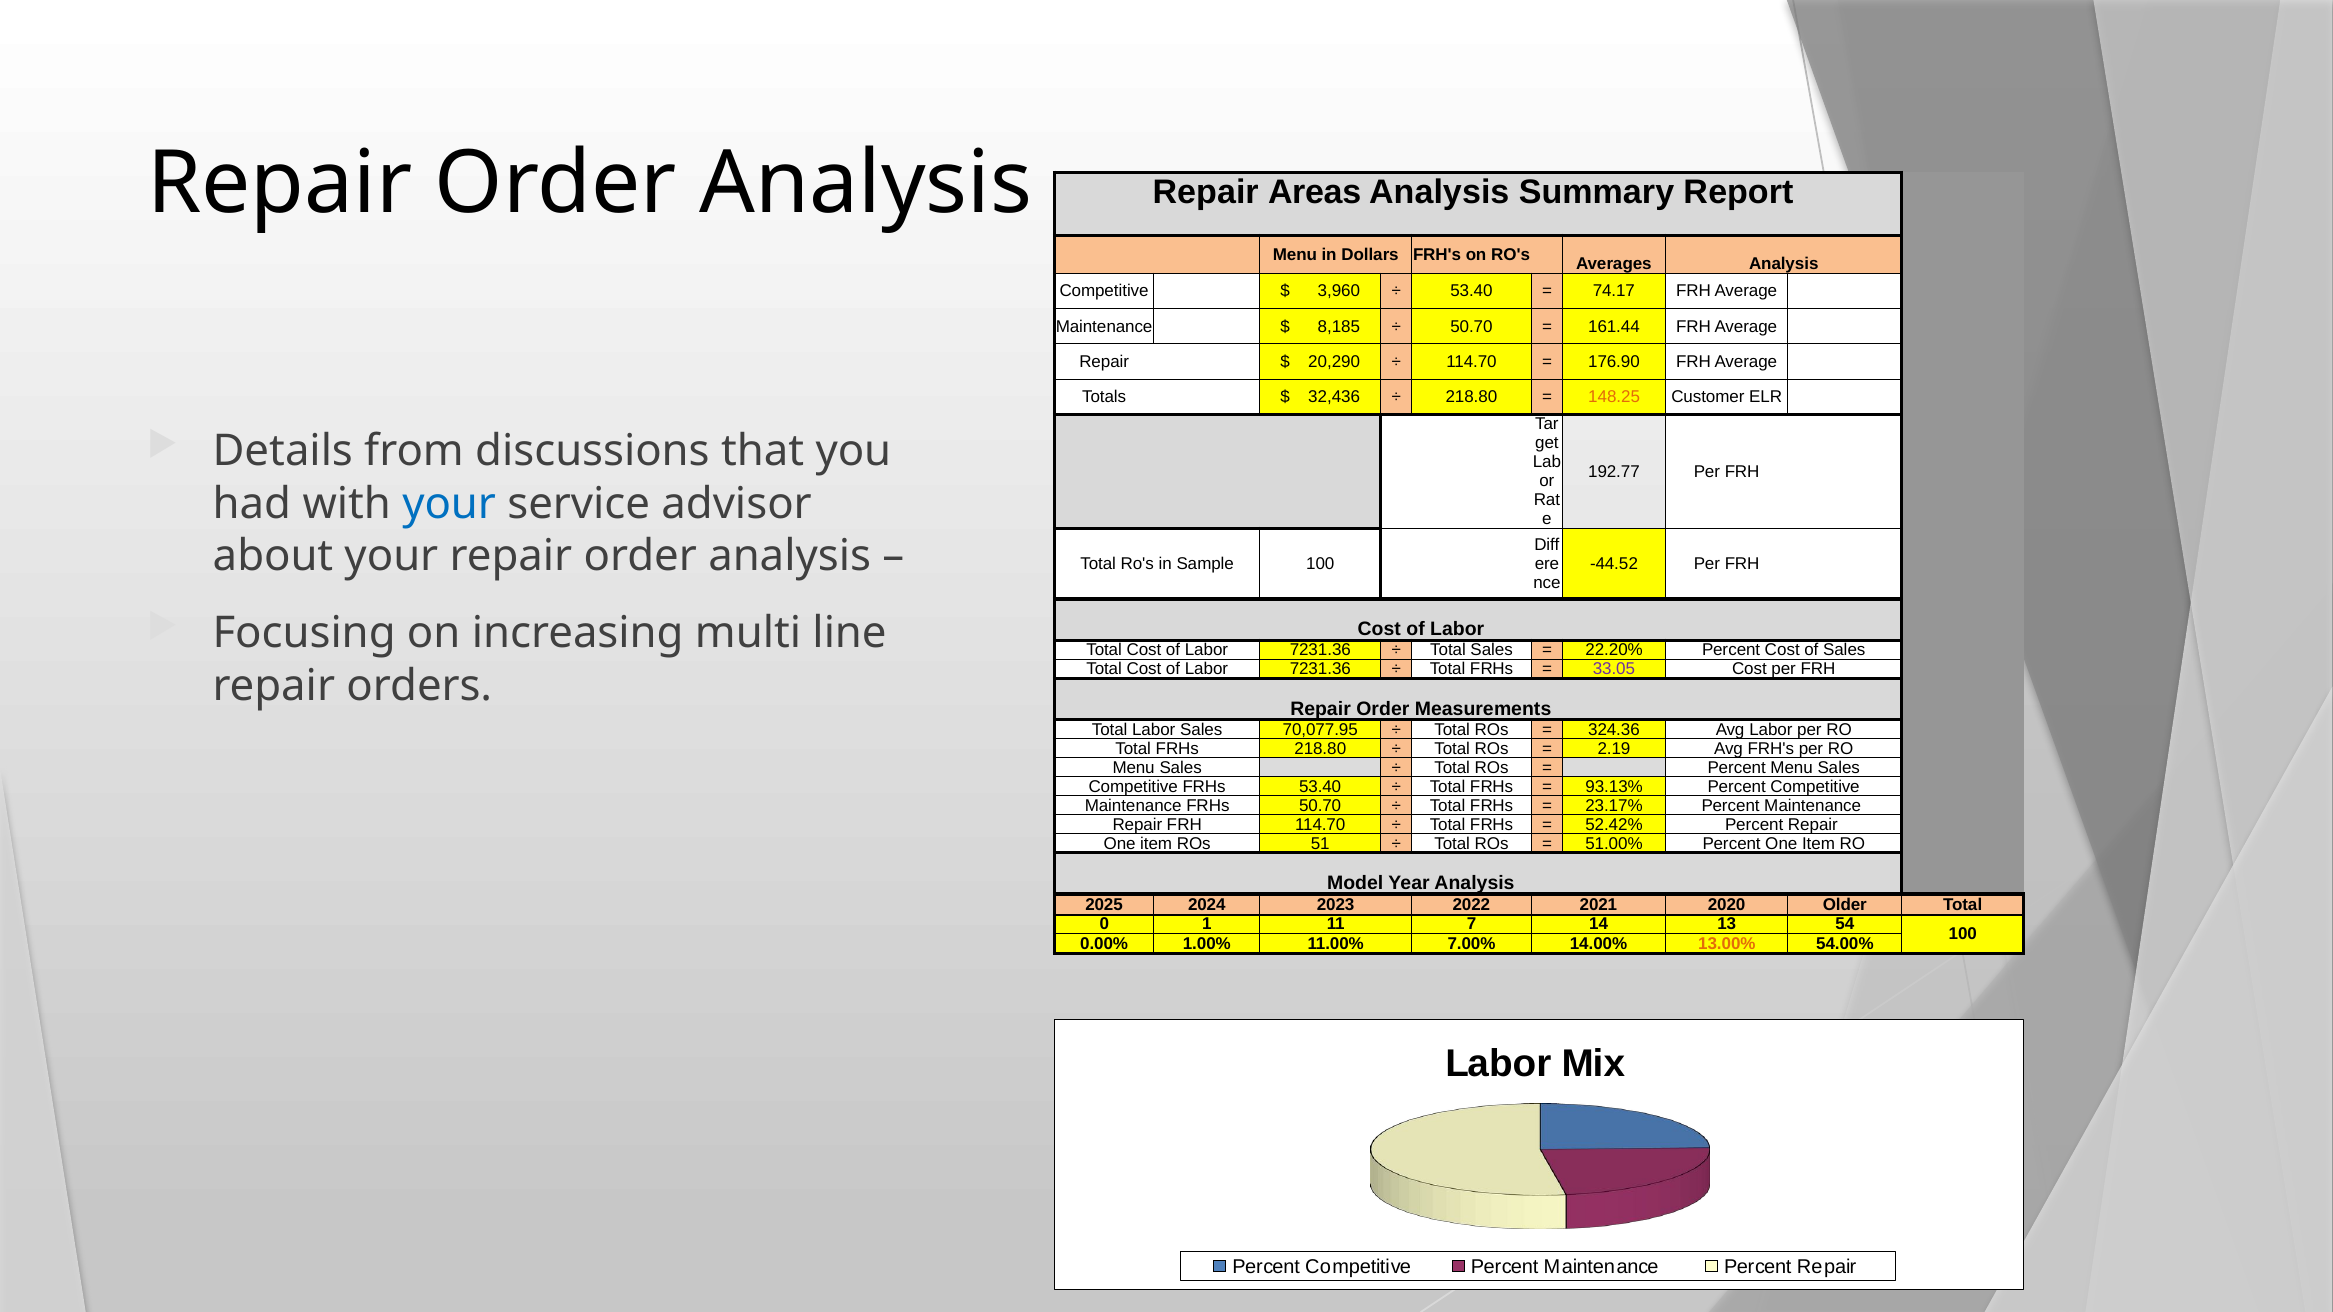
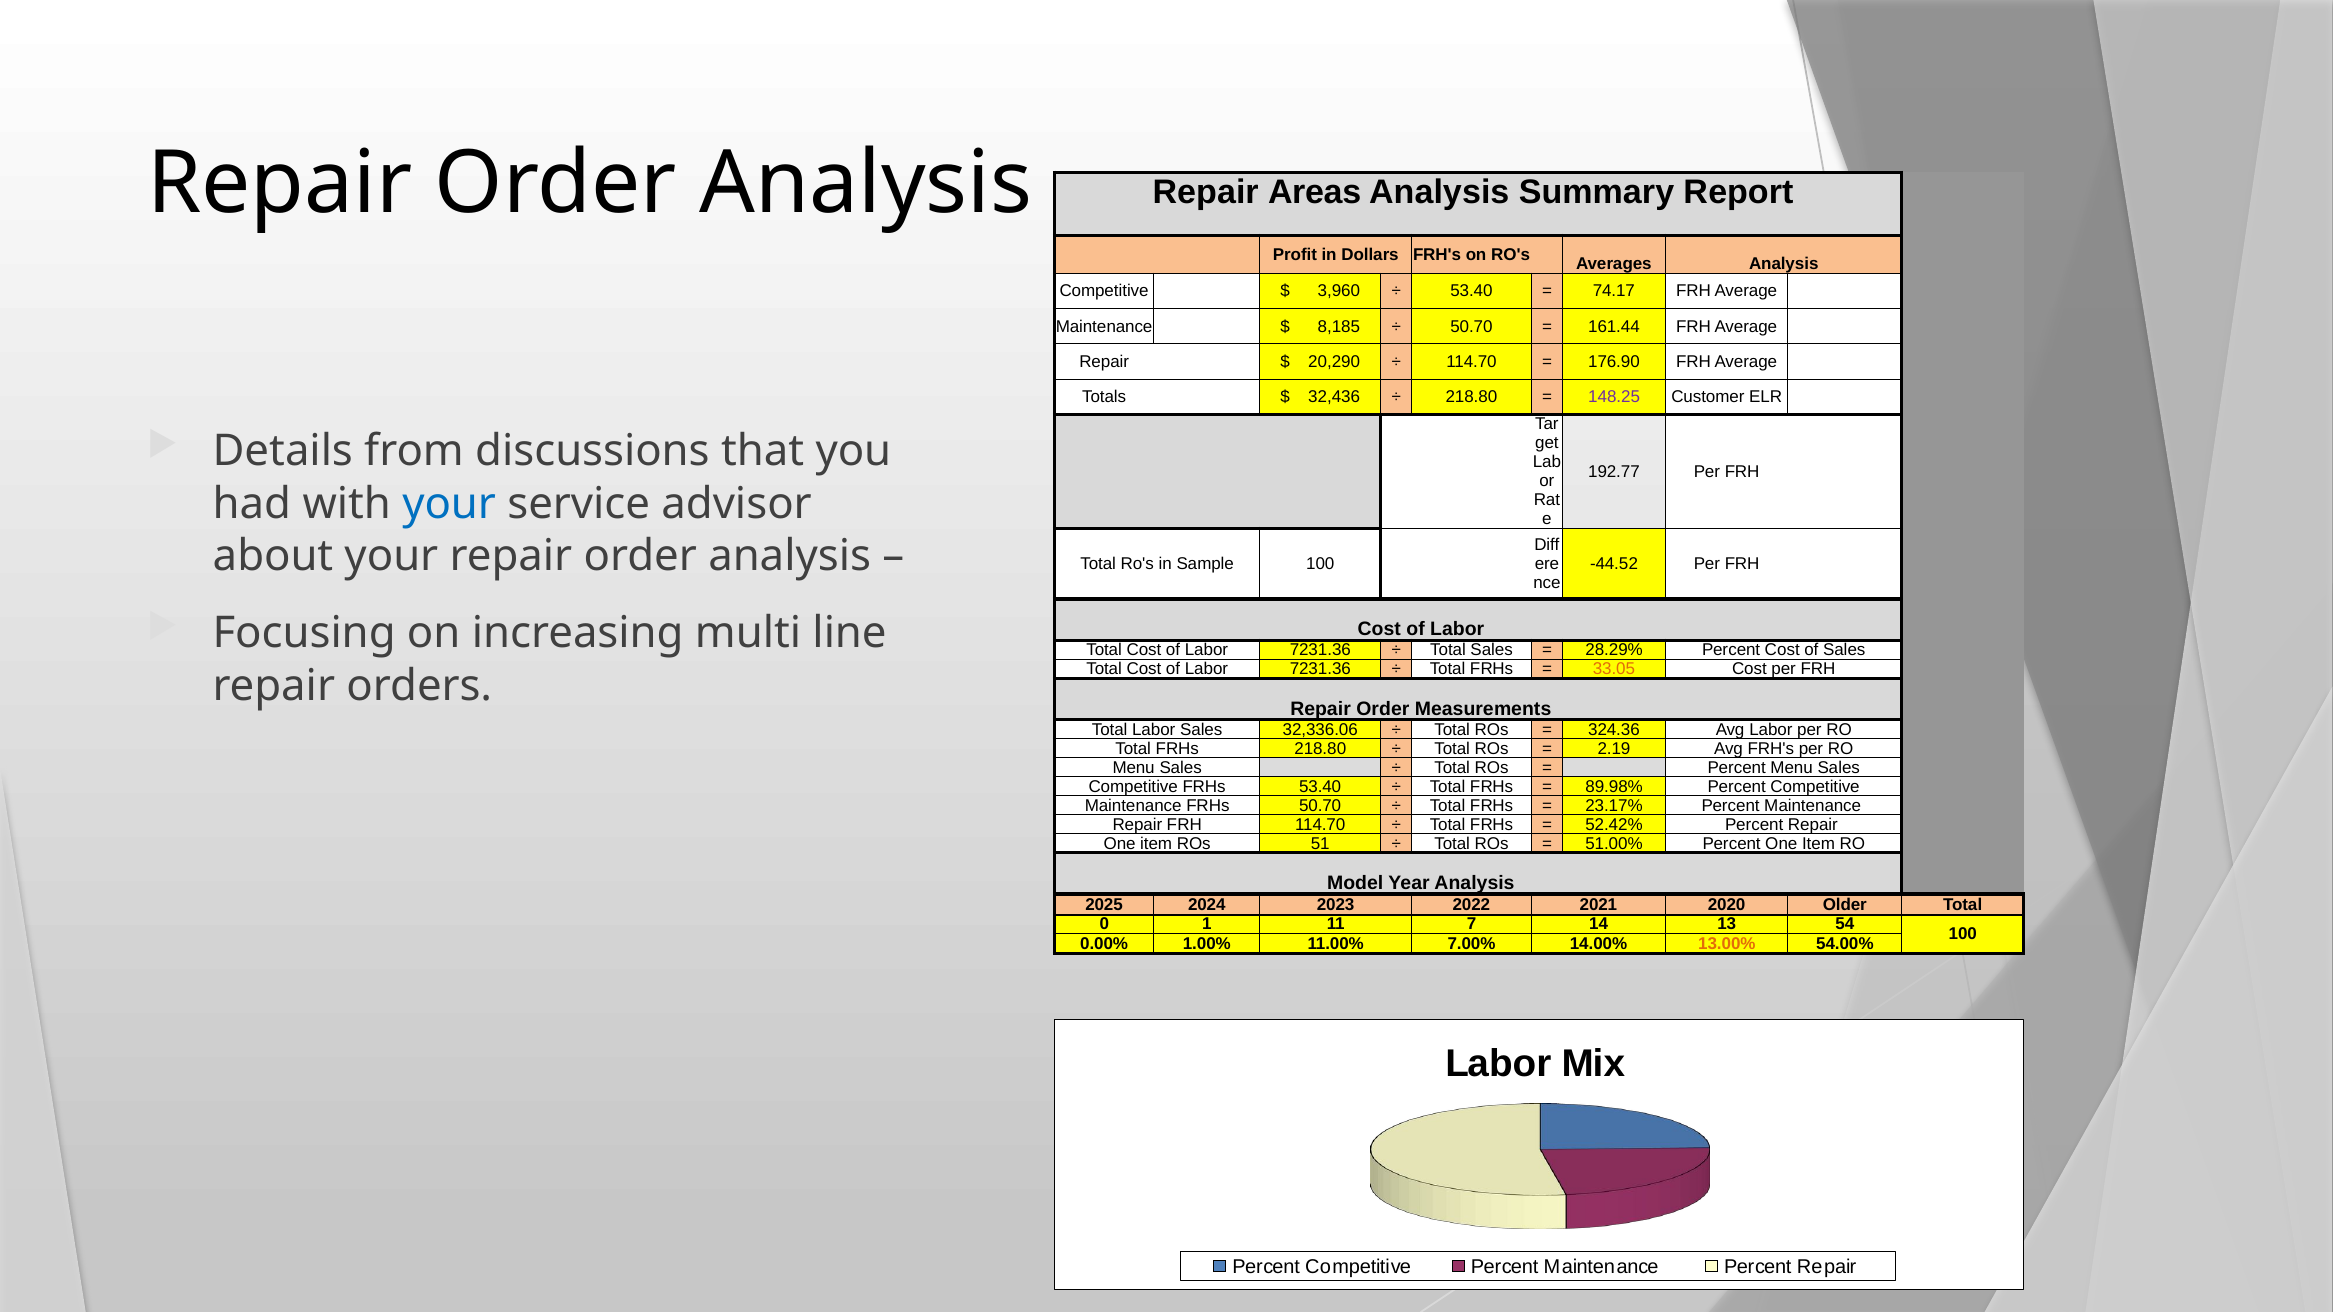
Menu: Menu -> Profit (1295, 255)
148.25 colour: orange -> purple (1614, 397)
22.20%: 22.20% -> 28.29% (1614, 650)
33.05 colour: purple -> orange (1614, 669)
70,077.95: 70,077.95 -> 32,336.06 (1320, 730)
93.13%: 93.13% -> 89.98% (1614, 787)
